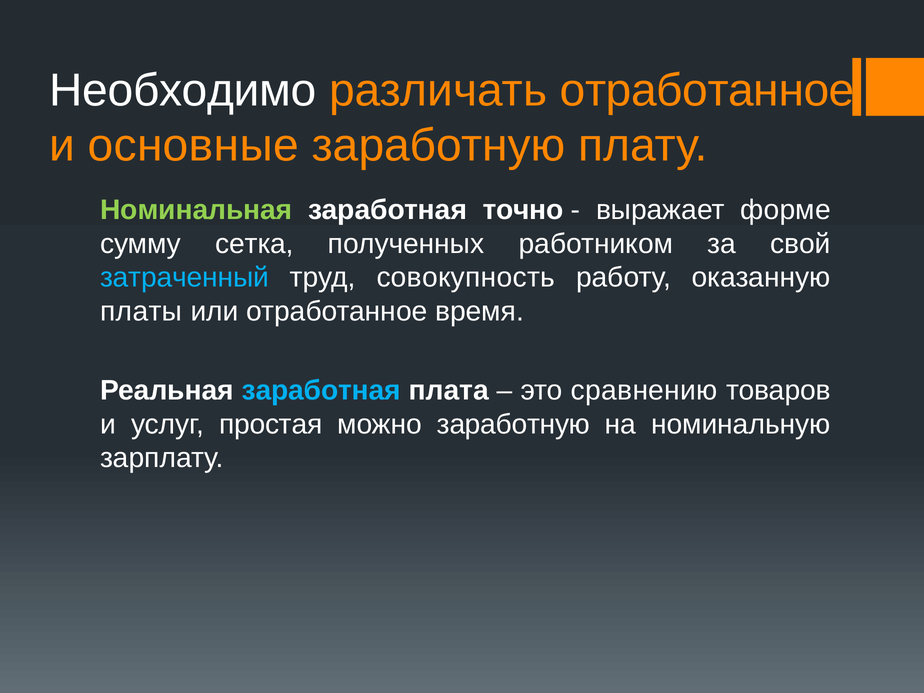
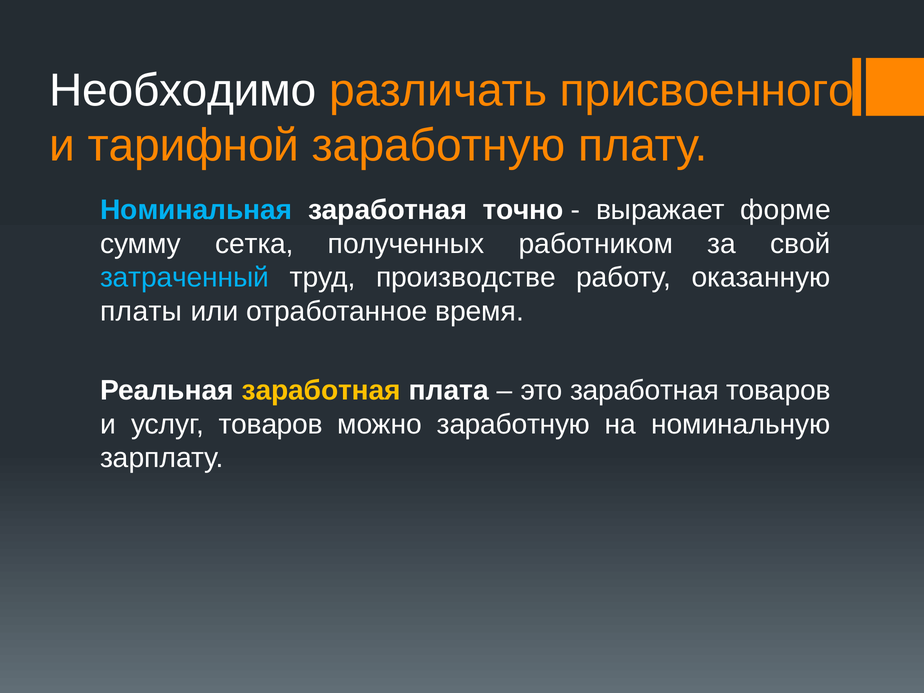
различать отработанное: отработанное -> присвоенного (707, 90)
основные: основные -> тарифной (193, 146)
Номинальная colour: light green -> light blue (196, 210)
совокупность: совокупность -> производстве (466, 278)
заработная colour: light blue -> yellow (321, 390)
это сравнению: сравнению -> заработная (644, 390)
услуг простая: простая -> товаров (271, 424)
